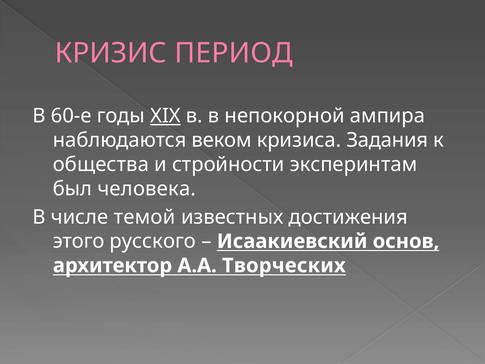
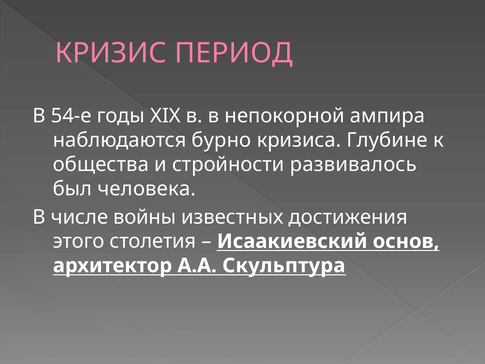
60-е: 60-е -> 54-е (71, 116)
XIX underline: present -> none (165, 116)
веком: веком -> бурно (221, 140)
Задания: Задания -> Глубине (387, 140)
эксперинтам: эксперинтам -> развивалось (353, 164)
темой: темой -> войны (145, 217)
русского: русского -> столетия (153, 241)
Творческих: Творческих -> Скульптура (284, 265)
